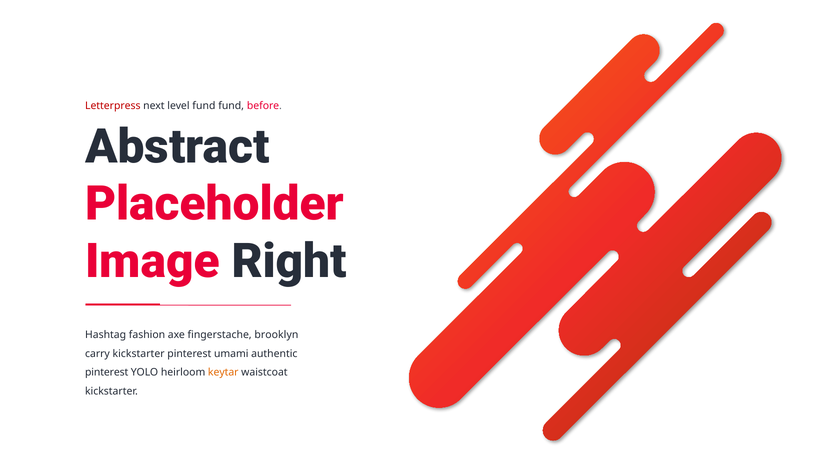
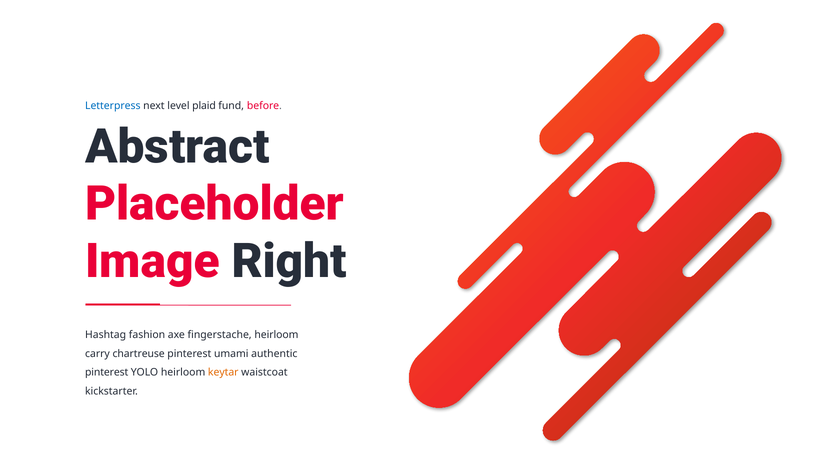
Letterpress colour: red -> blue (113, 106)
level fund: fund -> plaid (204, 106)
fingerstache brooklyn: brooklyn -> heirloom (276, 335)
carry kickstarter: kickstarter -> chartreuse (139, 354)
